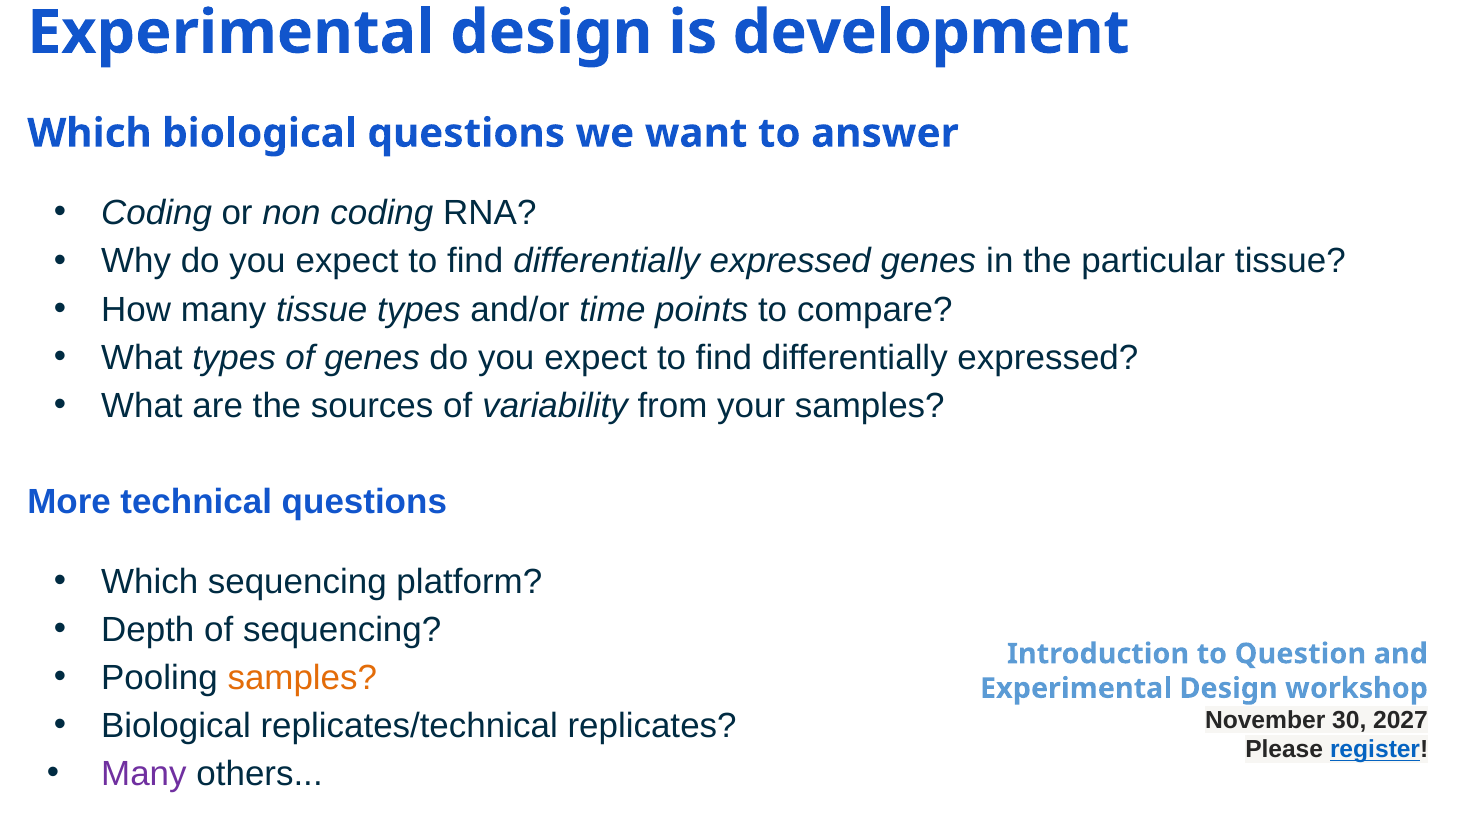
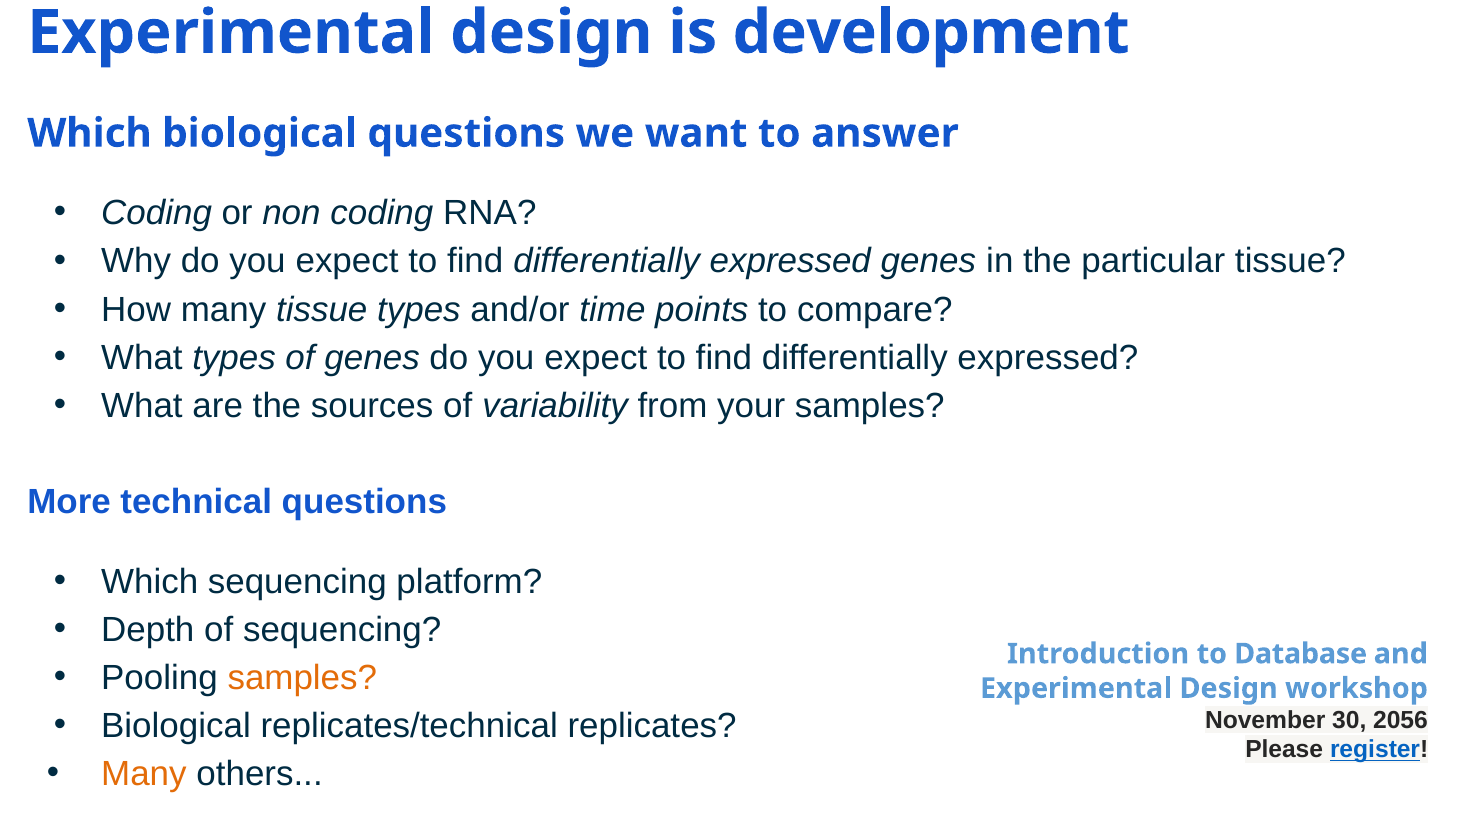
Question: Question -> Database (1301, 654)
2027: 2027 -> 2056 (1400, 720)
Many colour: purple -> orange (144, 774)
